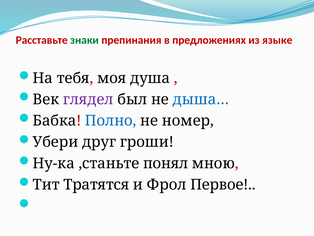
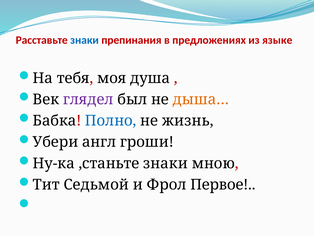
знаки colour: green -> blue (85, 40)
дыша… colour: blue -> orange (201, 99)
номер: номер -> жизнь (188, 120)
друг: друг -> англ (99, 142)
,станьте понял: понял -> знаки (166, 163)
Тратятся: Тратятся -> Седьмой (96, 184)
